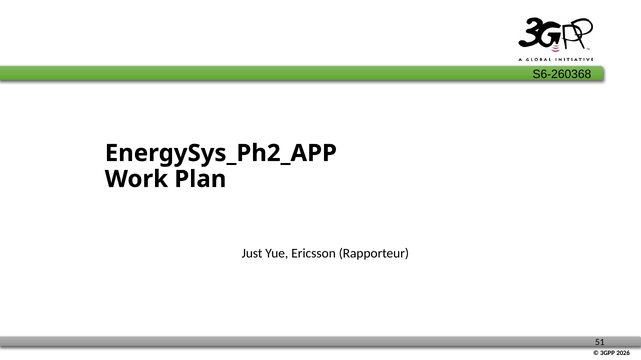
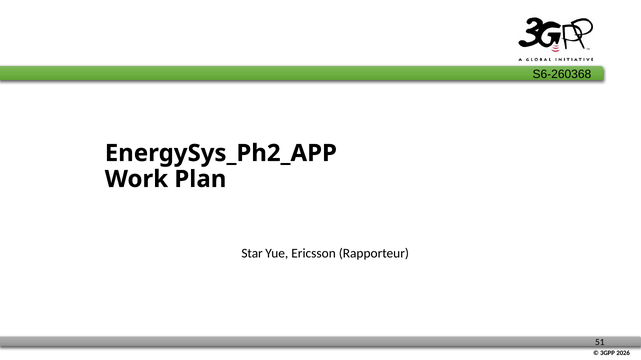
Just: Just -> Star (252, 254)
